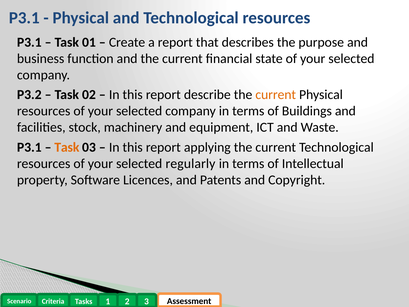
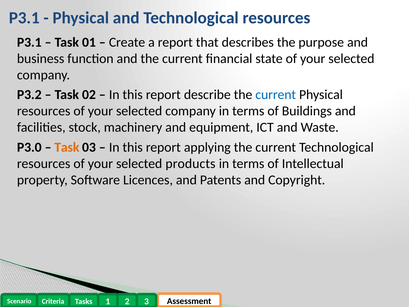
current colour: orange -> blue (276, 95)
P3.1: P3.1 -> P3.0 (29, 147)
regularly: regularly -> products (190, 163)
